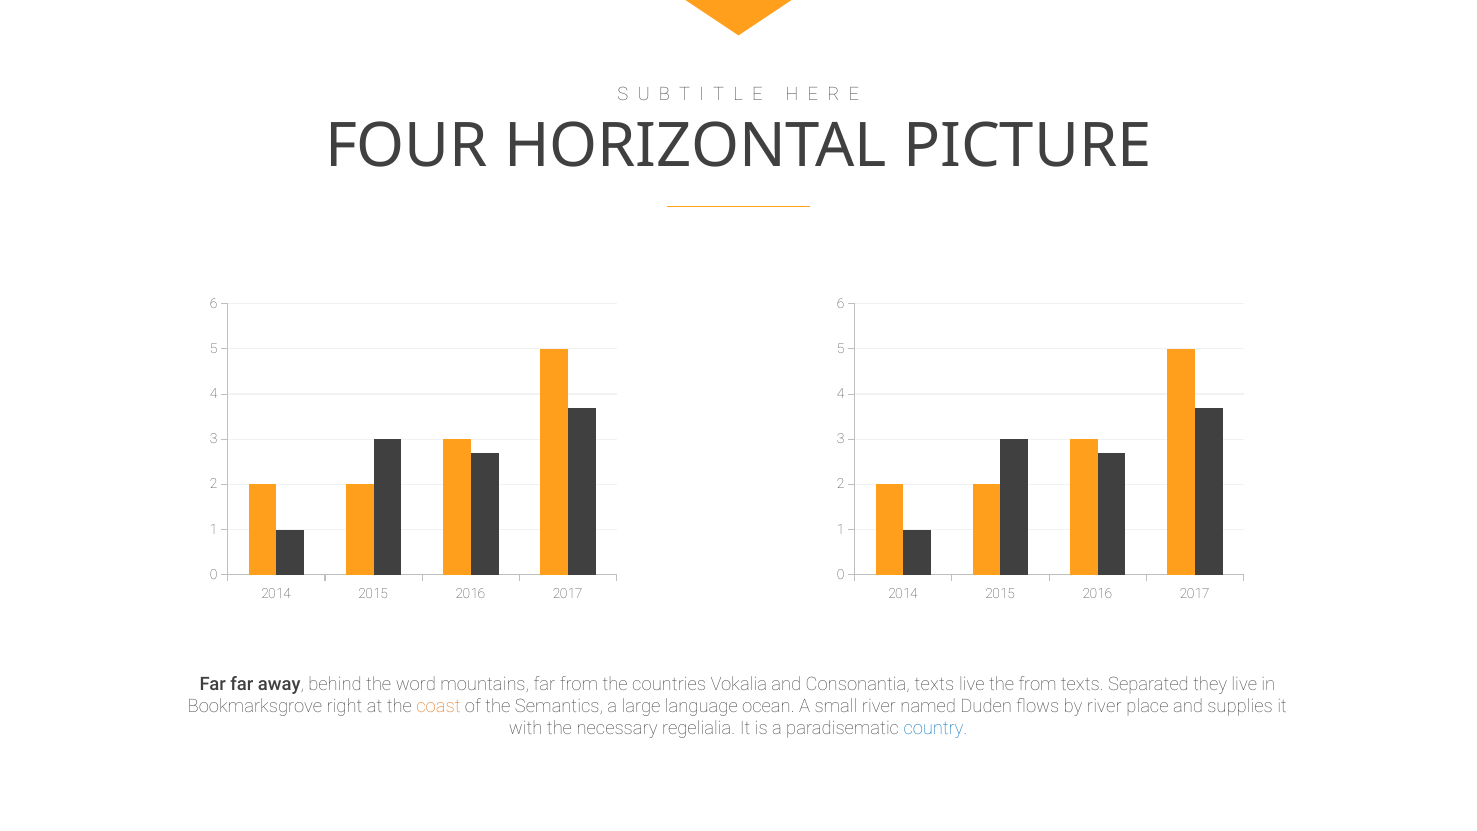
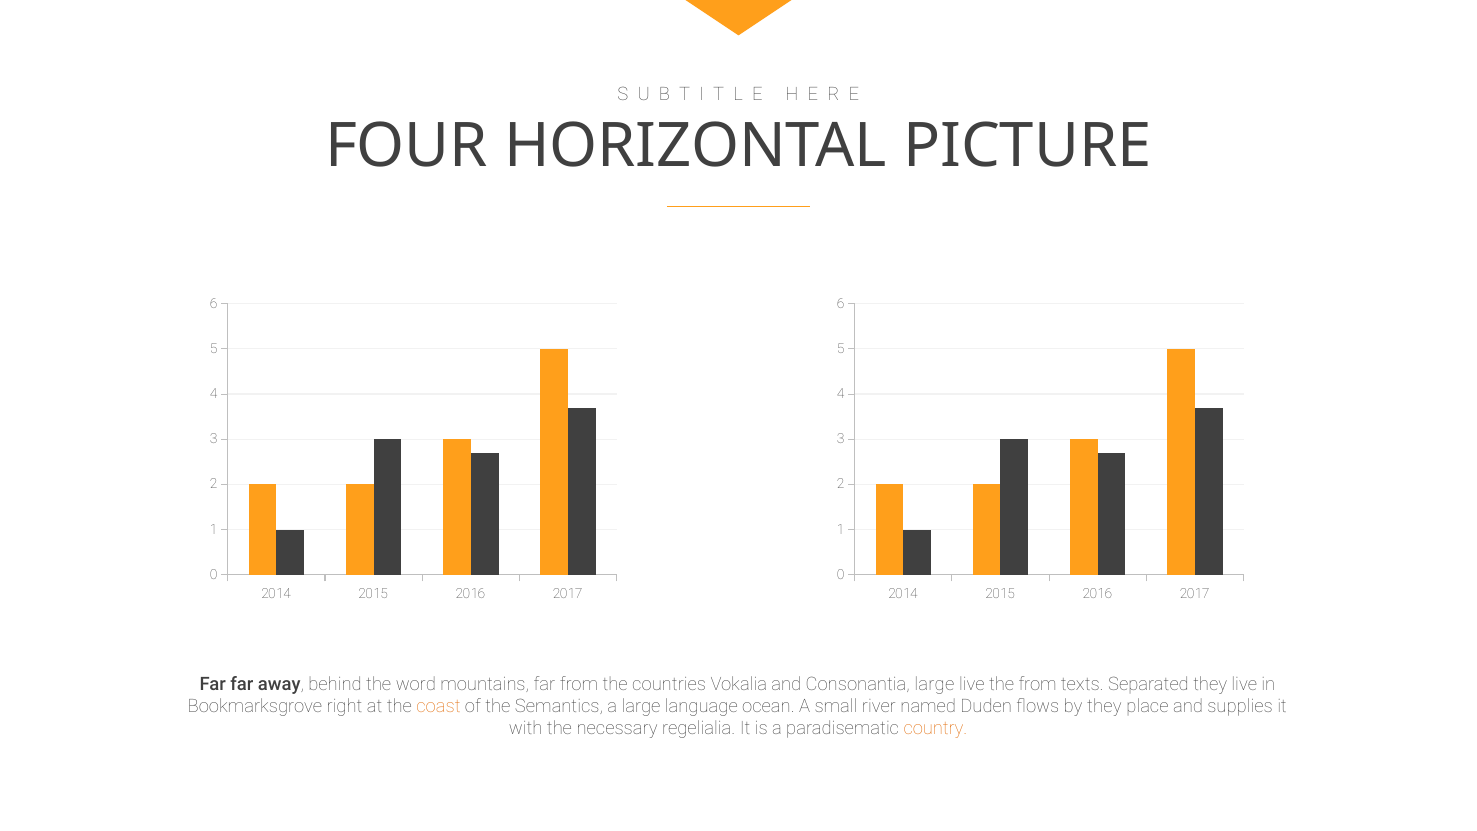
Consonantia texts: texts -> large (934, 684)
by river: river -> they (1104, 706)
country colour: blue -> orange (935, 728)
